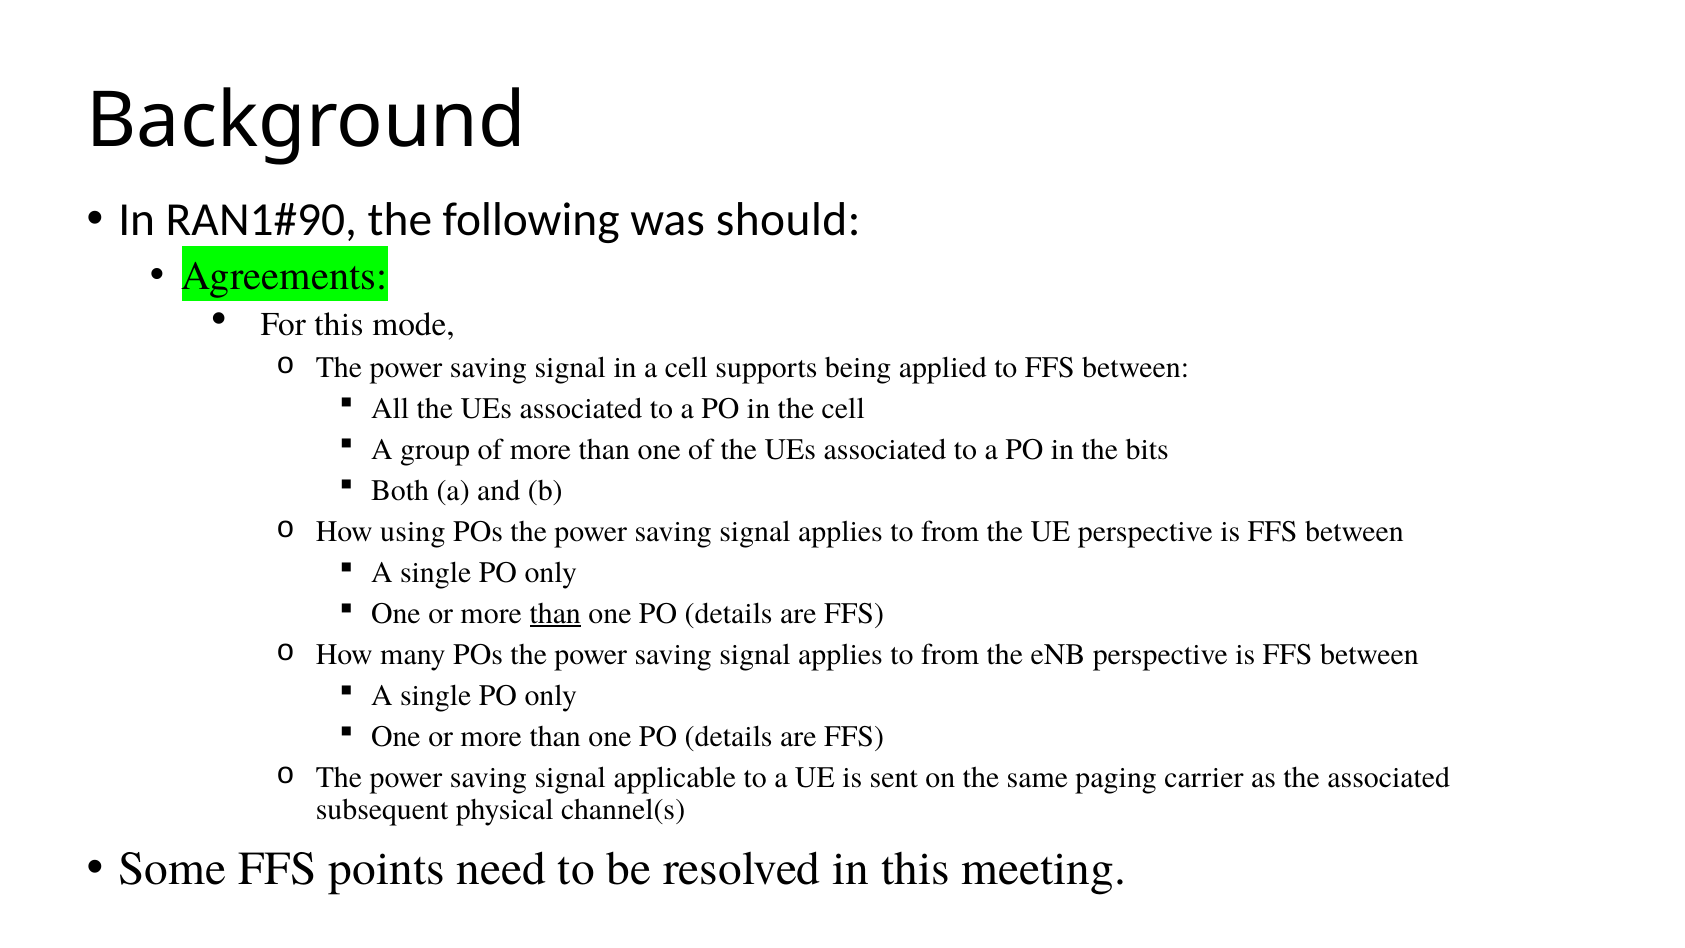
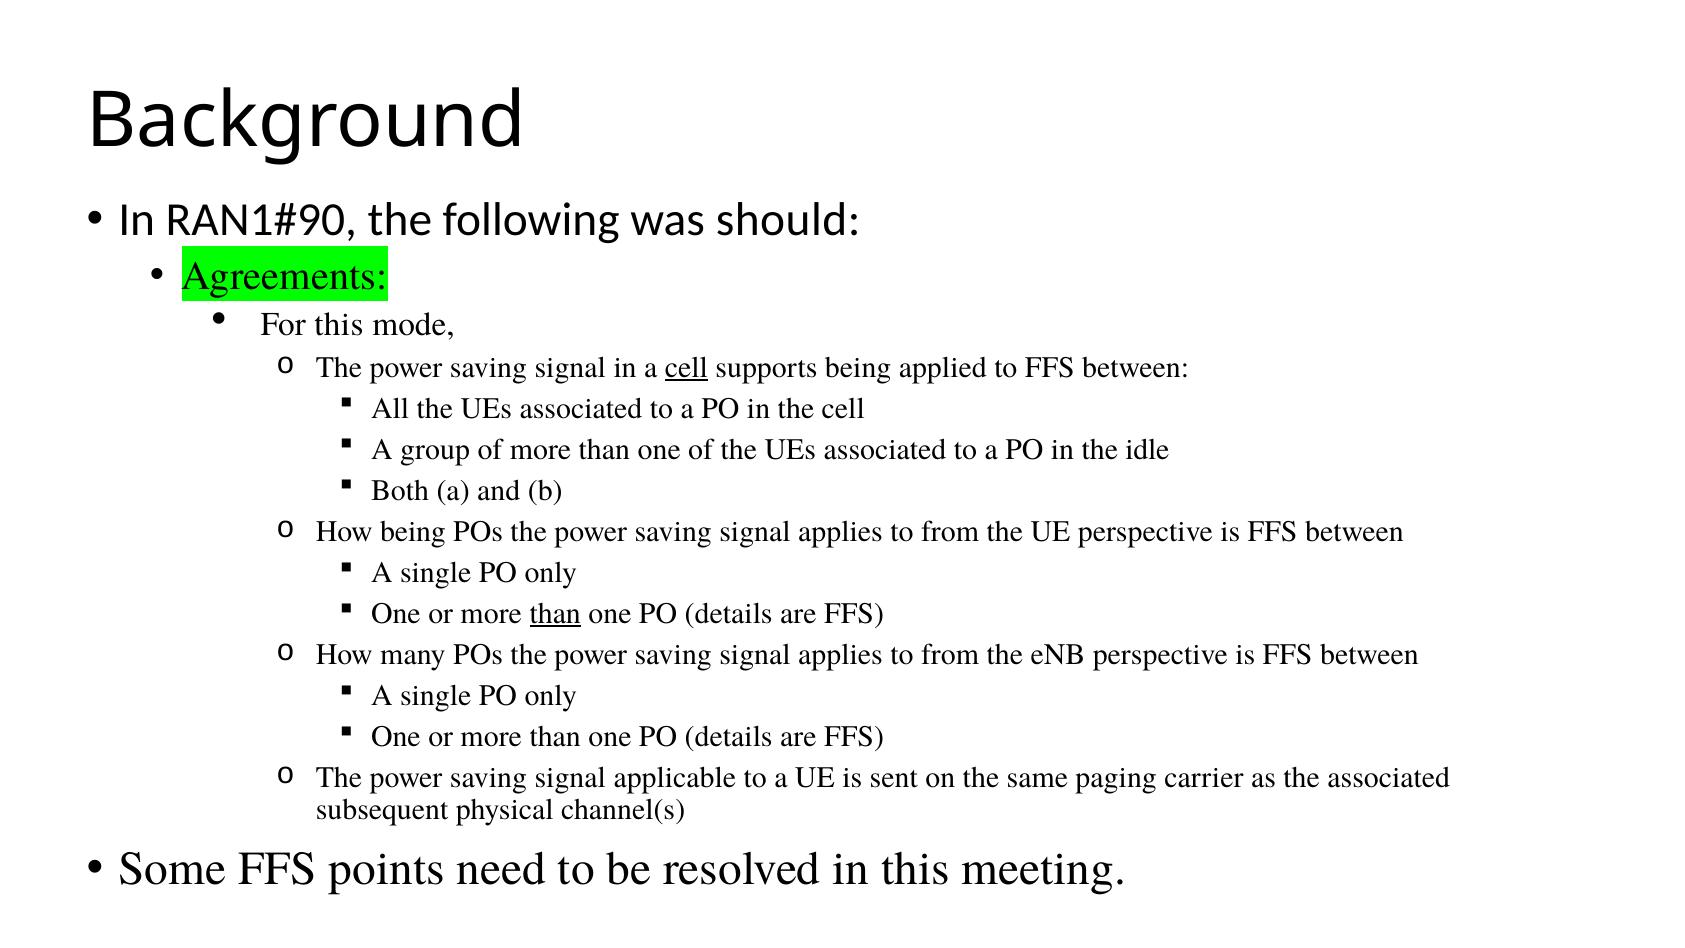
cell underline: none -> present (686, 367)
bits: bits -> idle (1147, 449)
How using: using -> being (413, 531)
